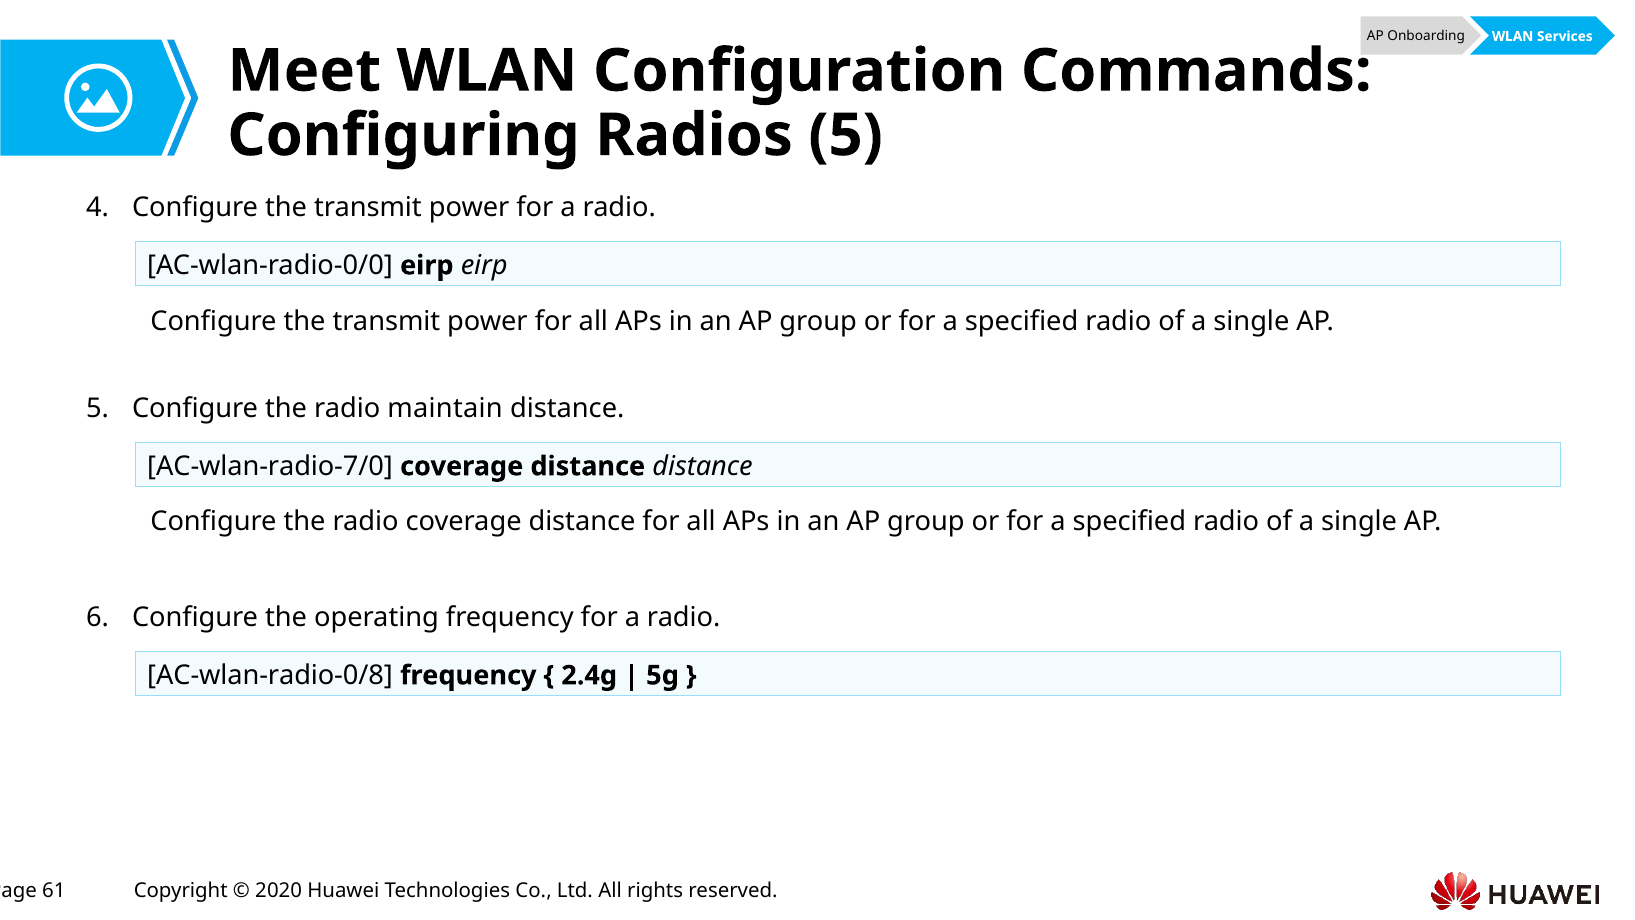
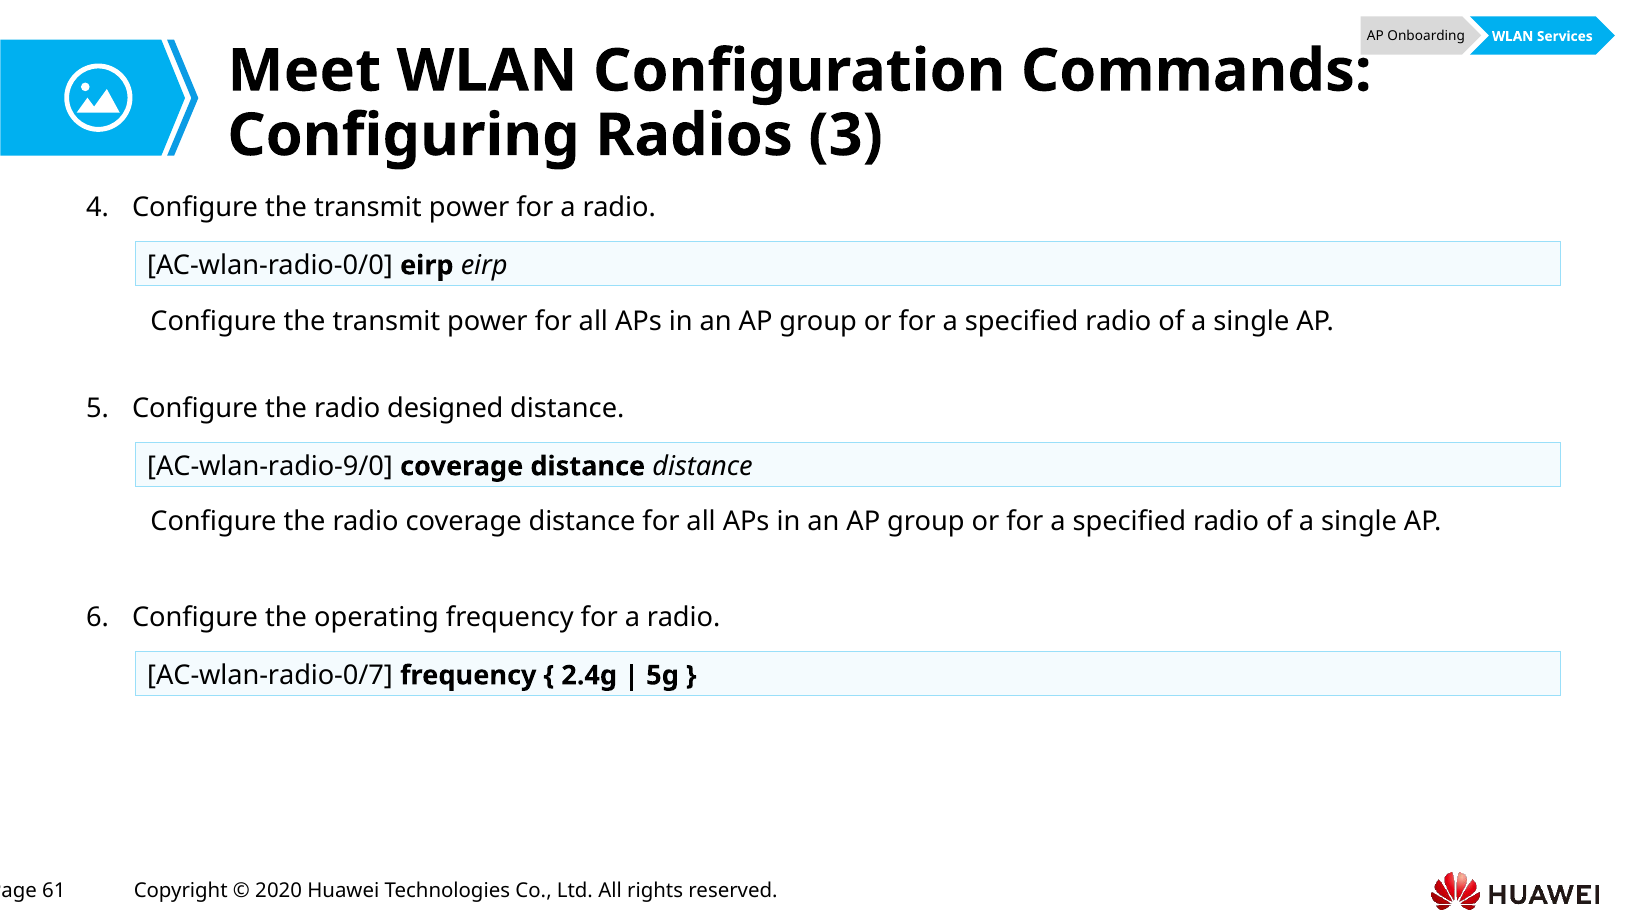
Radios 5: 5 -> 3 (846, 135)
maintain: maintain -> designed (445, 408)
AC-wlan-radio-7/0: AC-wlan-radio-7/0 -> AC-wlan-radio-9/0 (270, 466)
AC-wlan-radio-0/8: AC-wlan-radio-0/8 -> AC-wlan-radio-0/7 (270, 675)
